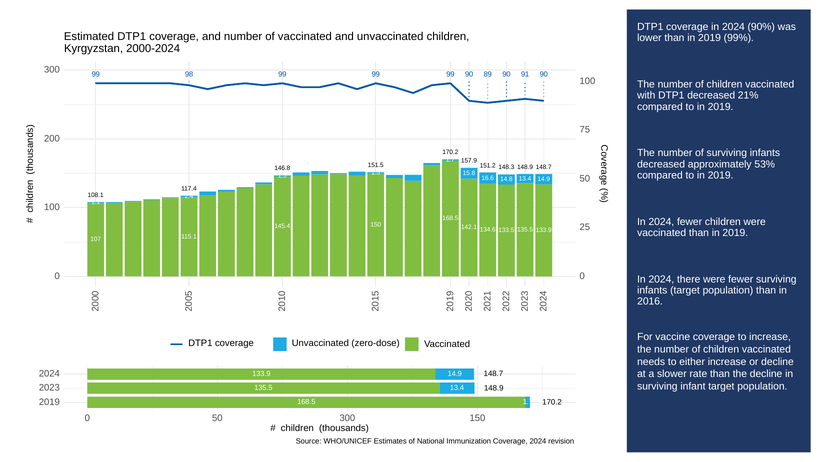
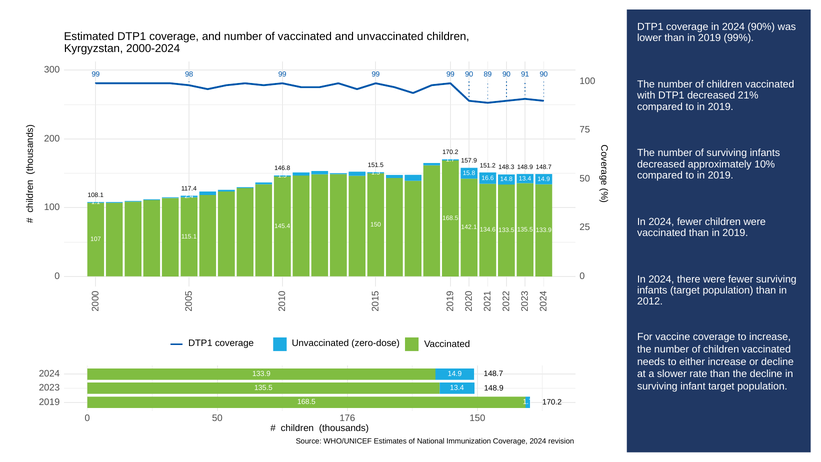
53%: 53% -> 10% (765, 164)
2016: 2016 -> 2012 (650, 301)
50 300: 300 -> 176 (347, 418)
